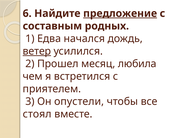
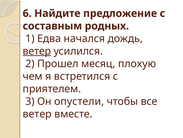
предложение underline: present -> none (120, 13)
любила: любила -> плохую (137, 63)
стоял: стоял -> ветер (37, 113)
